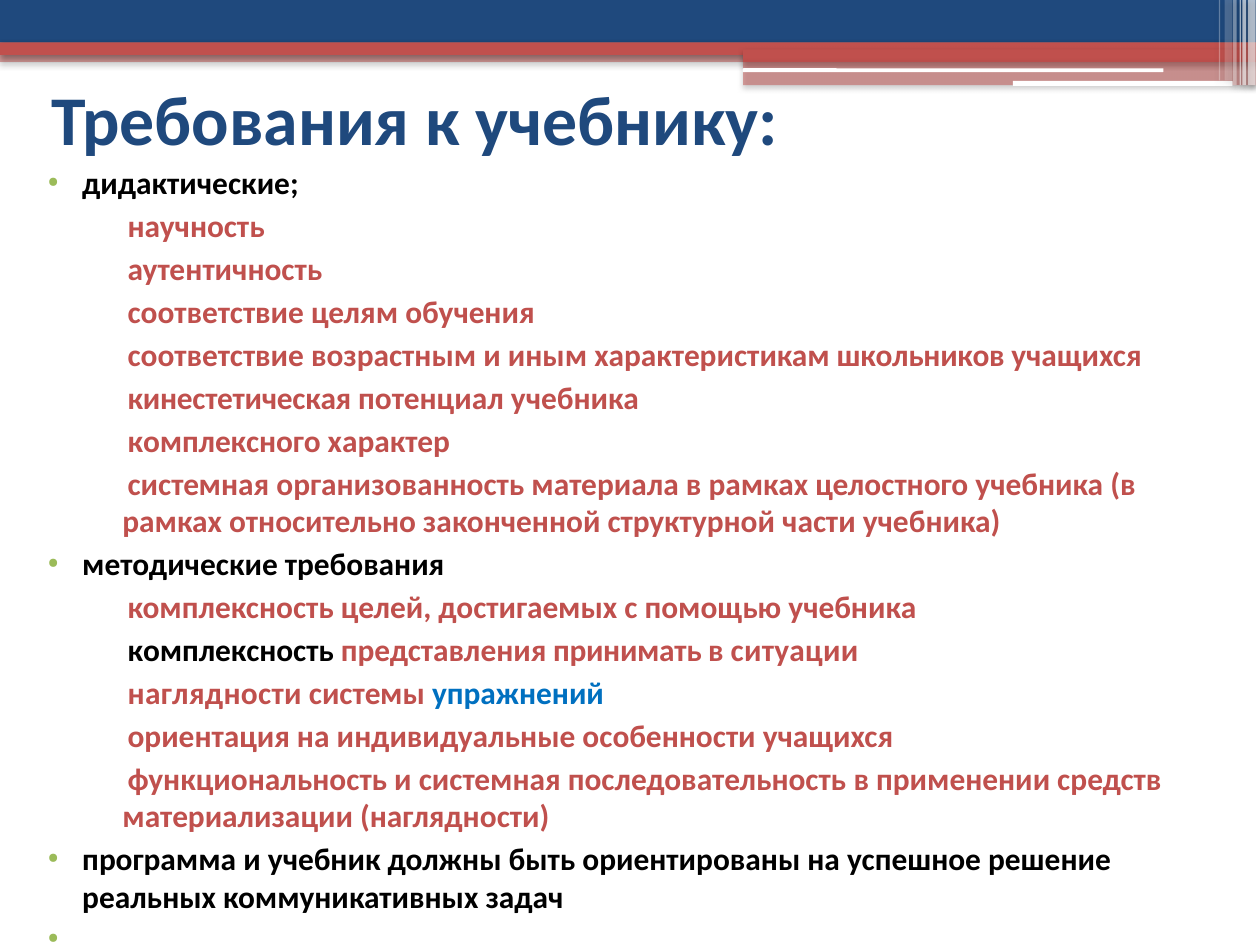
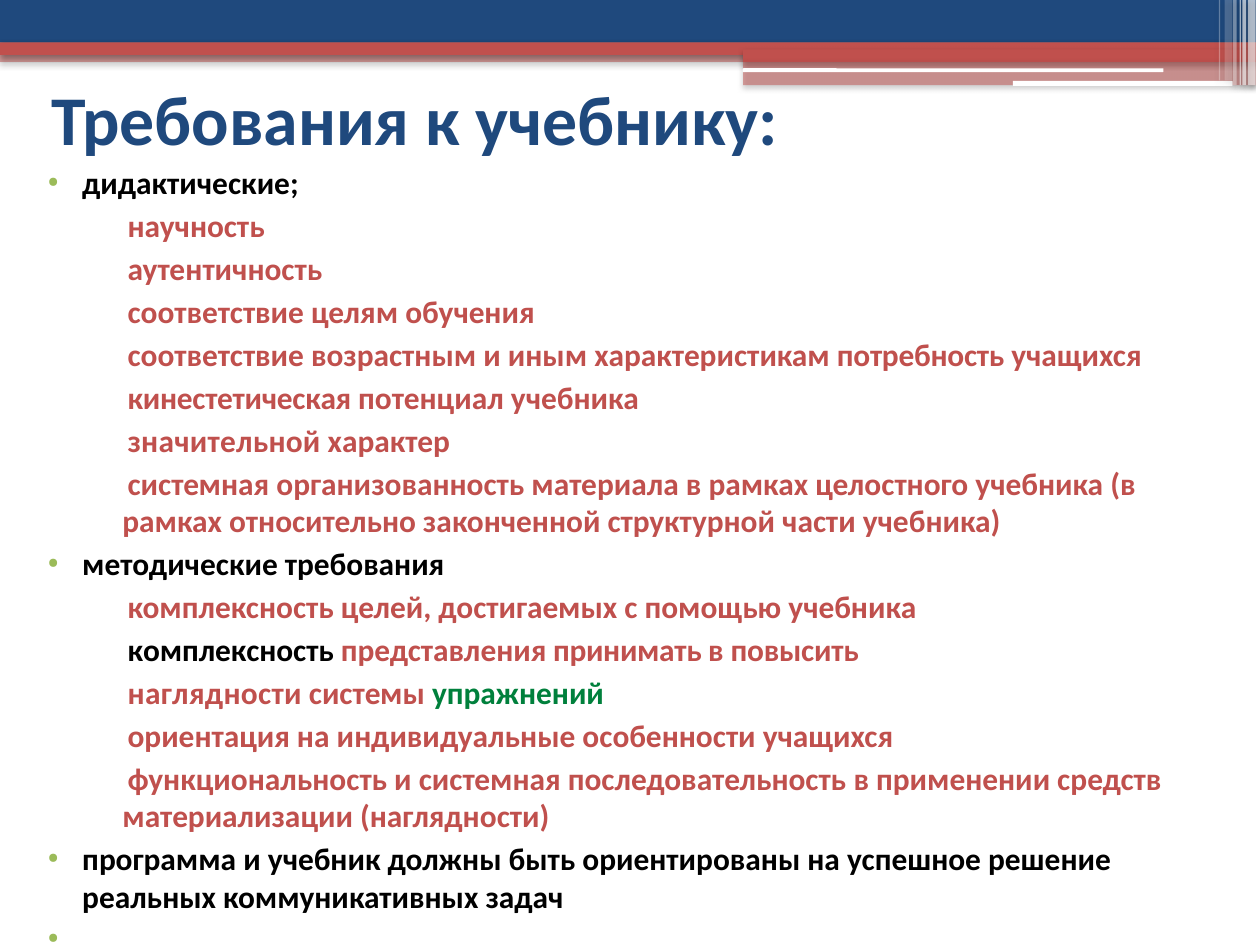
школьников: школьников -> потребность (921, 356)
комплексного: комплексного -> значительной (224, 442)
ситуации: ситуации -> повысить (795, 651)
упражнений colour: blue -> green (518, 694)
